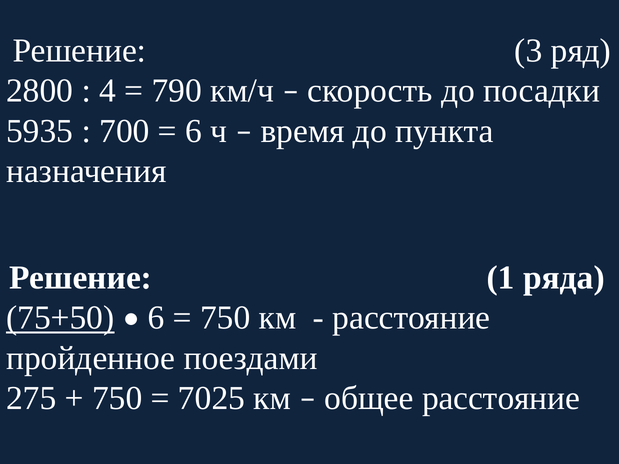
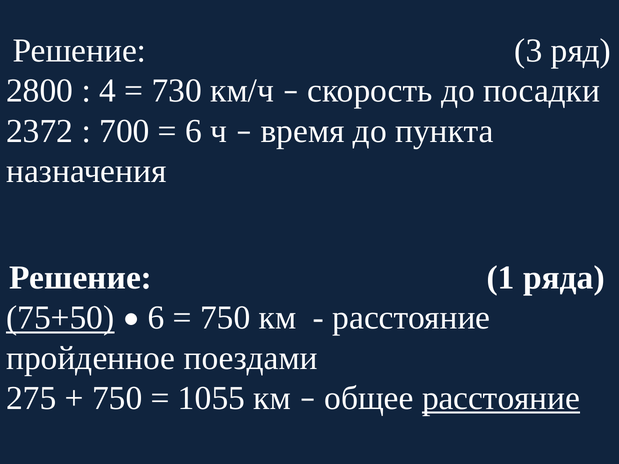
790: 790 -> 730 (177, 91)
5935: 5935 -> 2372 (40, 131)
7025: 7025 -> 1055 (212, 399)
расстояние underline: none -> present (501, 399)
